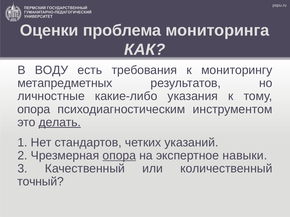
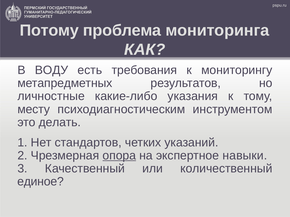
Оценки: Оценки -> Потому (49, 30)
опора: опора -> месту (34, 109)
делать underline: present -> none (60, 123)
точный: точный -> единое (41, 182)
